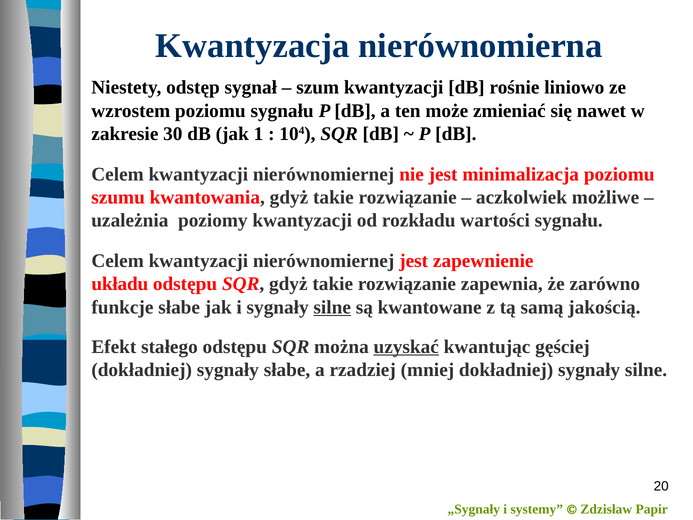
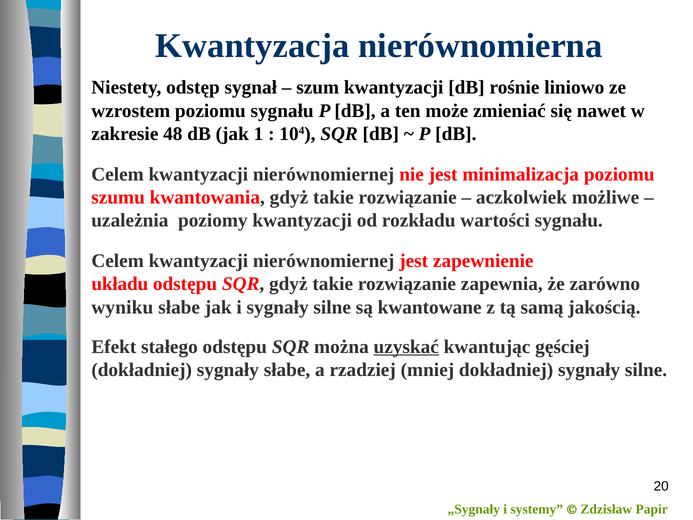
30: 30 -> 48 (173, 134)
funkcje: funkcje -> wyniku (122, 307)
silne underline: present -> none (332, 307)
